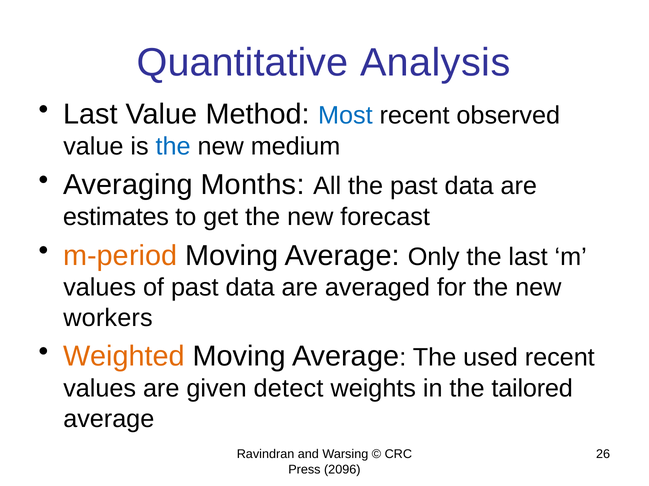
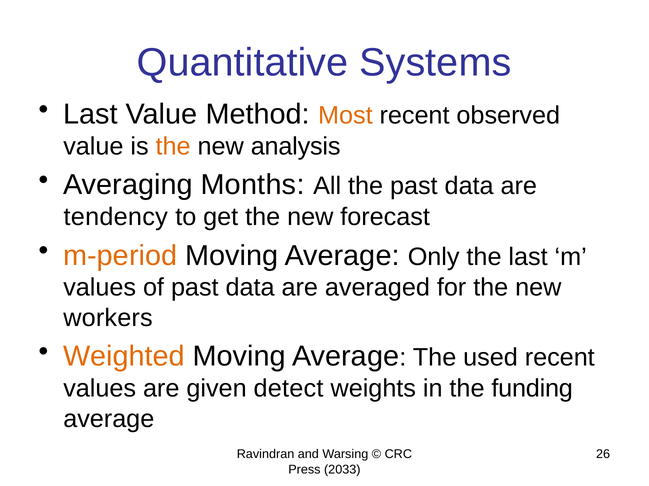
Analysis: Analysis -> Systems (435, 63)
Most colour: blue -> orange (345, 116)
the colour: blue -> orange (173, 147)
medium: medium -> analysis (296, 147)
estimates: estimates -> tendency (116, 217)
tailored: tailored -> funding (532, 389)
2096: 2096 -> 2033 (342, 470)
